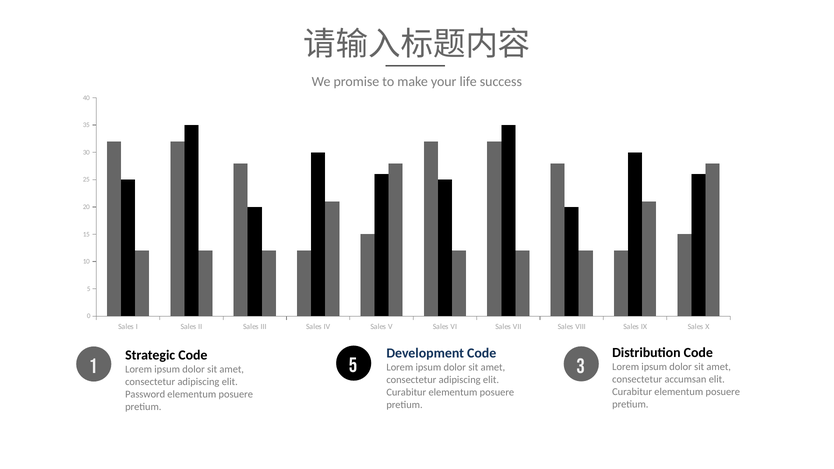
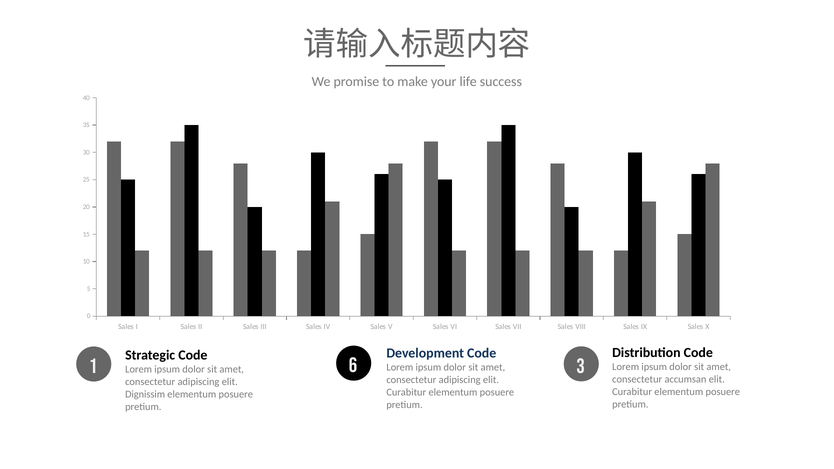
1 5: 5 -> 6 (353, 366)
Password: Password -> Dignissim (145, 395)
